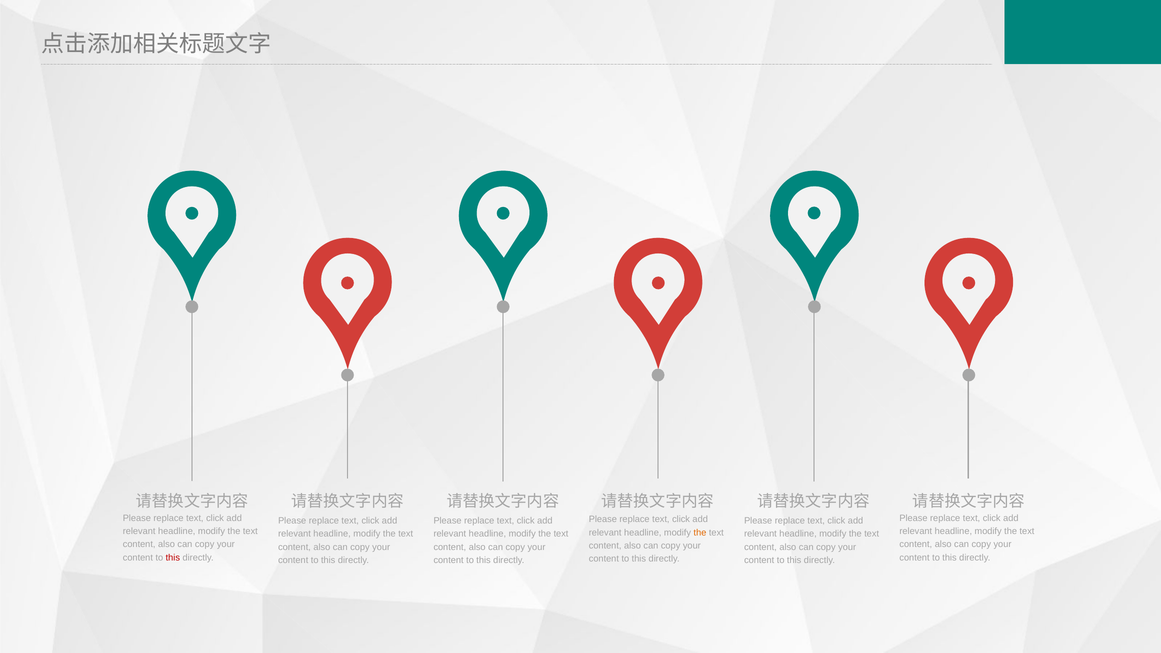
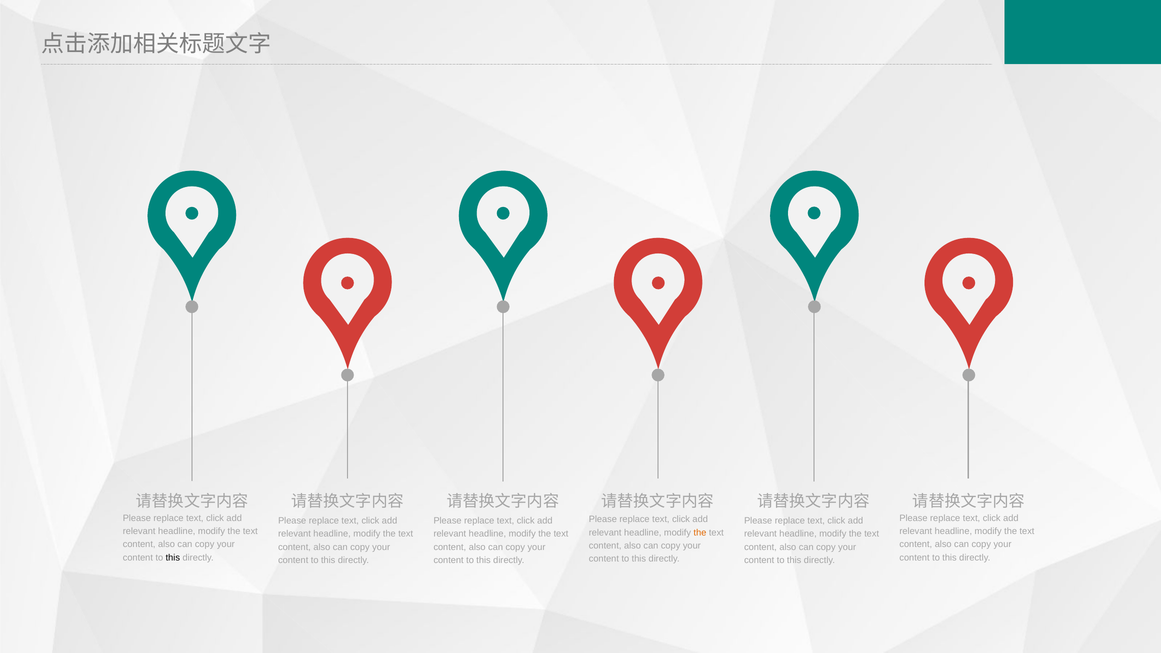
this colour: red -> black (173, 558)
